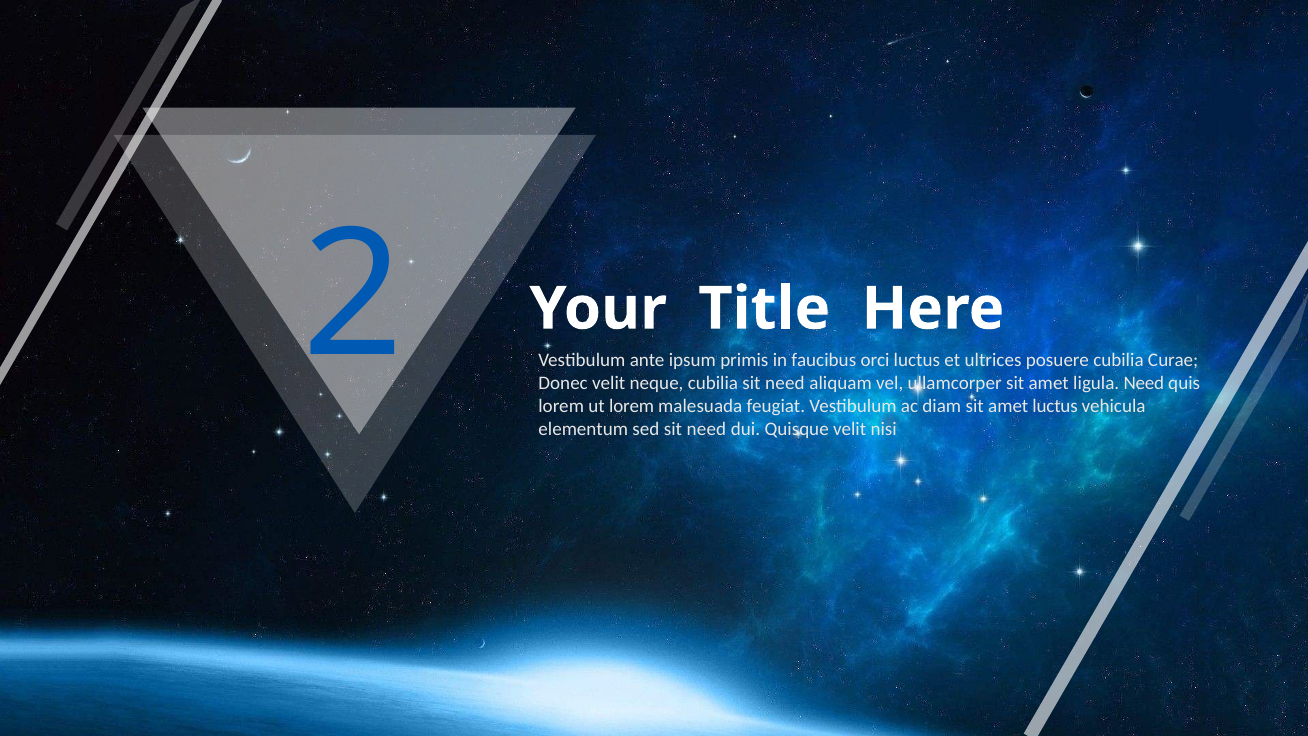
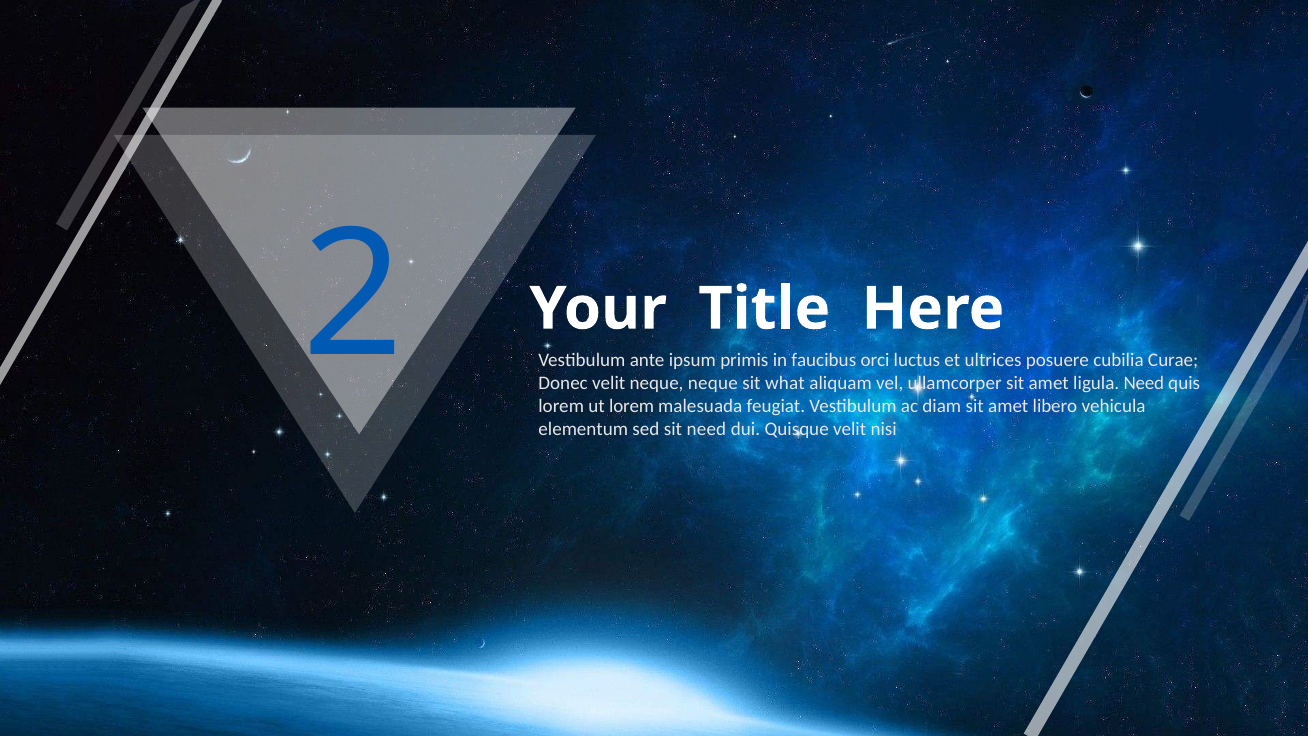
neque cubilia: cubilia -> neque (713, 383)
need: need -> what (785, 383)
amet luctus: luctus -> libero (1055, 406)
